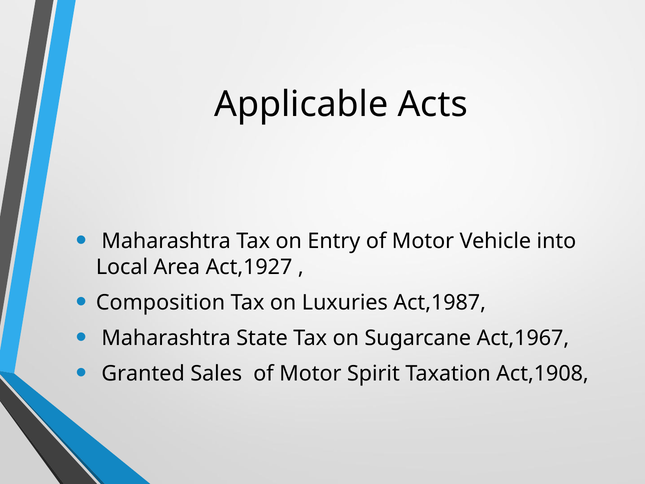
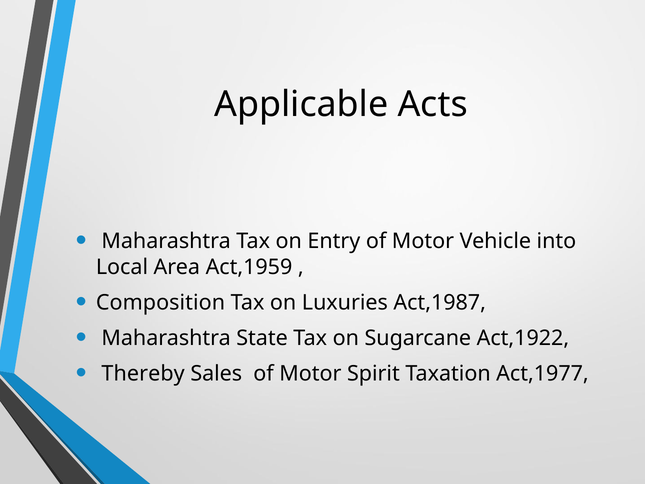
Act,1927: Act,1927 -> Act,1959 (249, 267)
Act,1967: Act,1967 -> Act,1922 (523, 338)
Granted: Granted -> Thereby (143, 373)
Act,1908: Act,1908 -> Act,1977 (542, 373)
